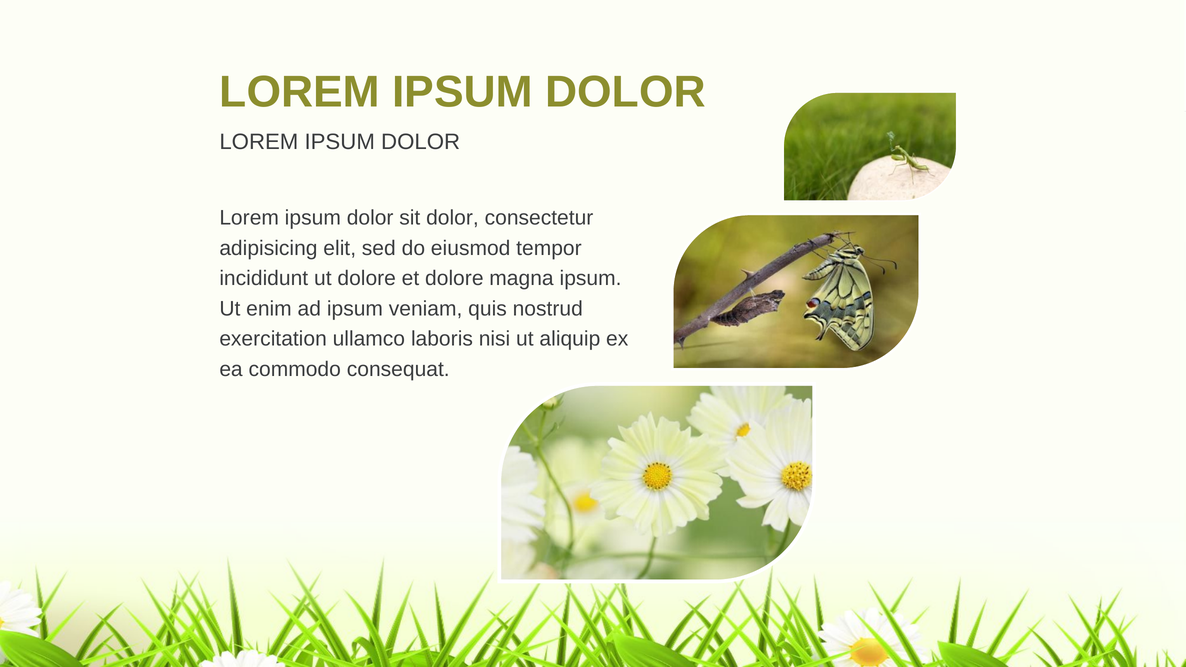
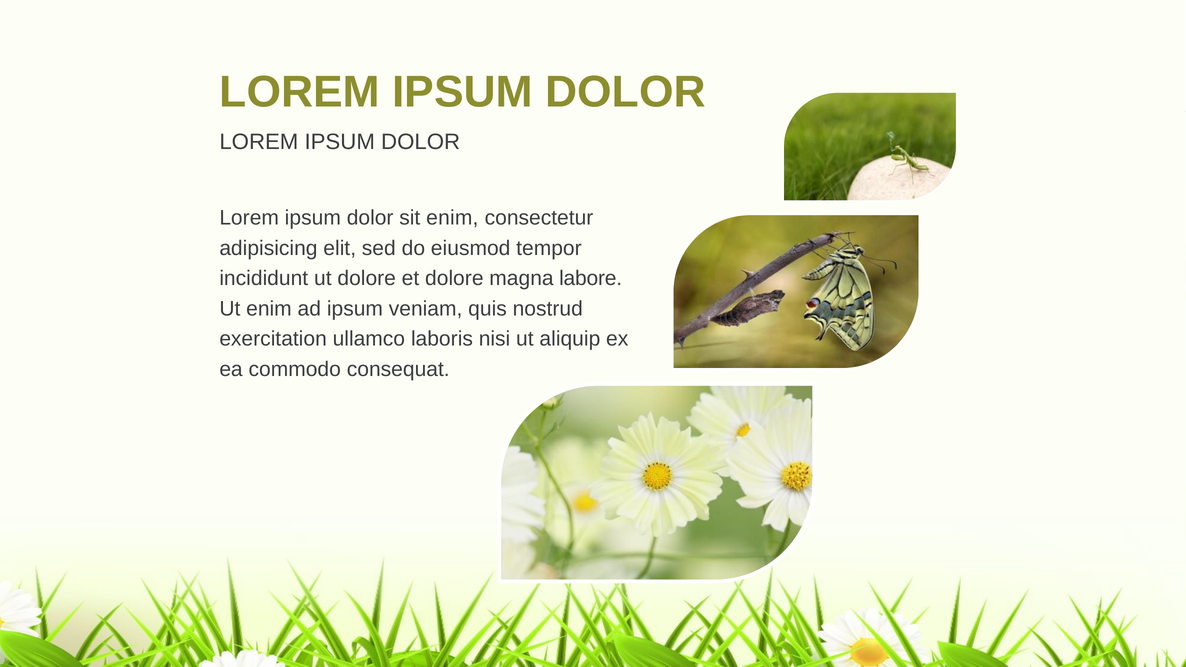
sit dolor: dolor -> enim (452, 218)
magna ipsum: ipsum -> labore (591, 278)
